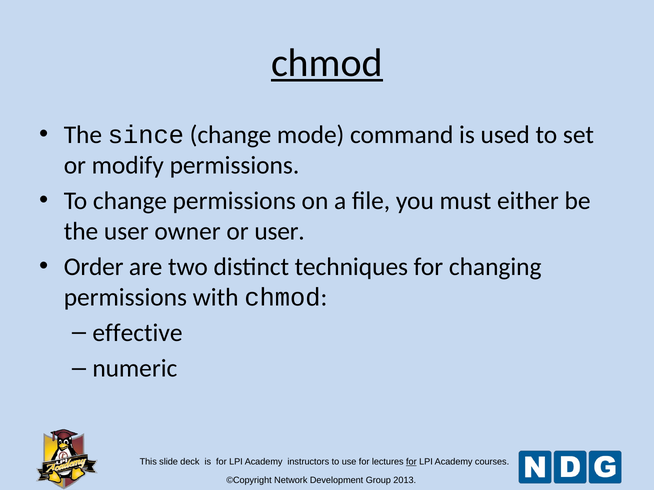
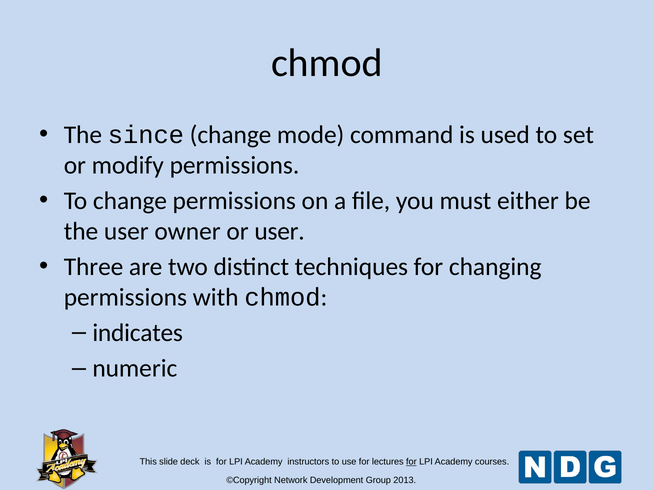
chmod underline: present -> none (327, 63)
Order: Order -> Three (94, 267)
effective: effective -> indicates (138, 333)
